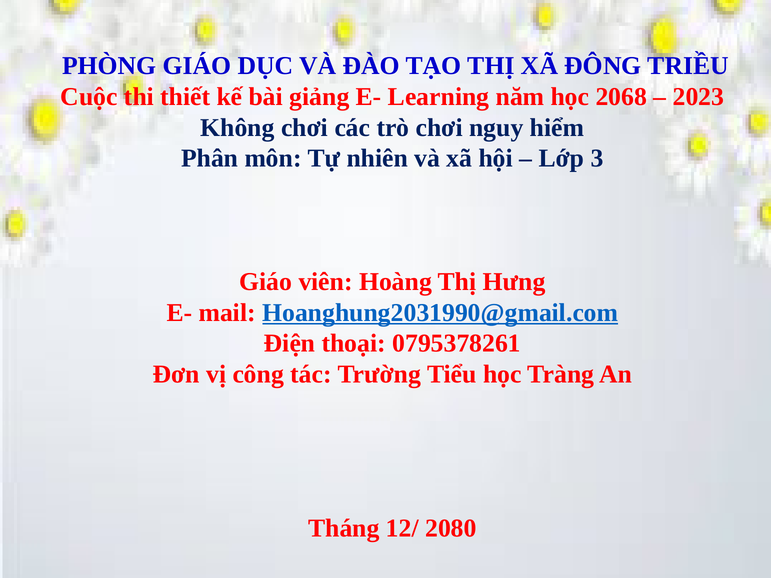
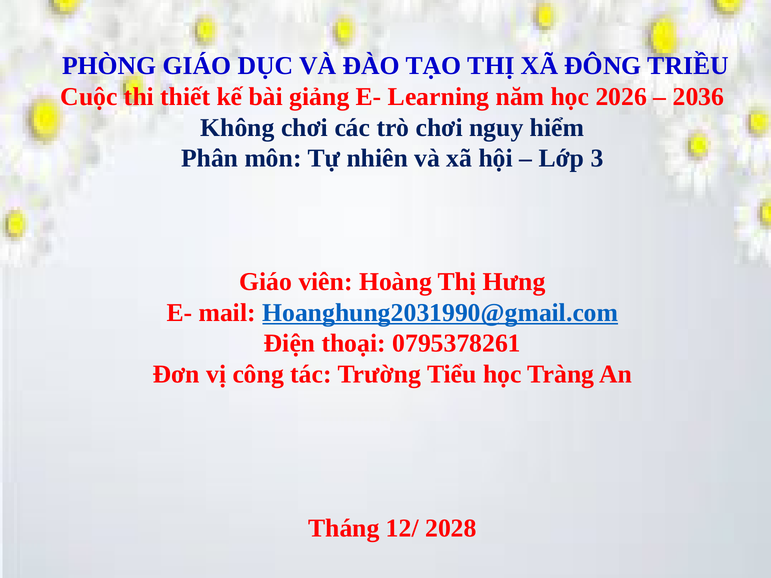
2068: 2068 -> 2026 (621, 97)
2023: 2023 -> 2036 (698, 97)
2080: 2080 -> 2028 (451, 529)
